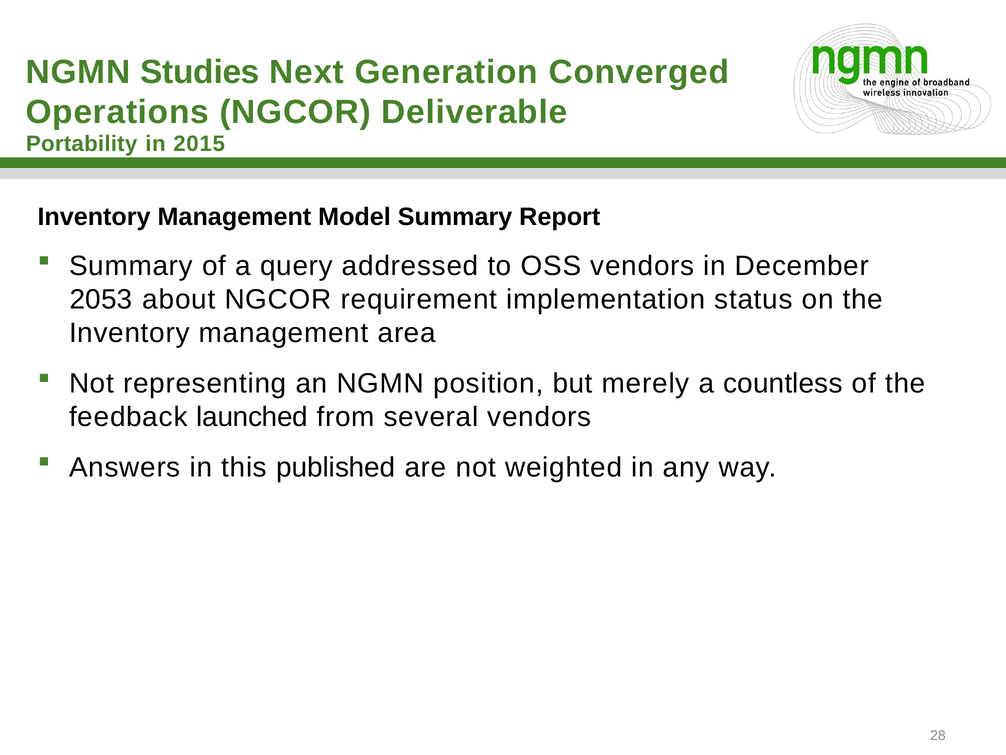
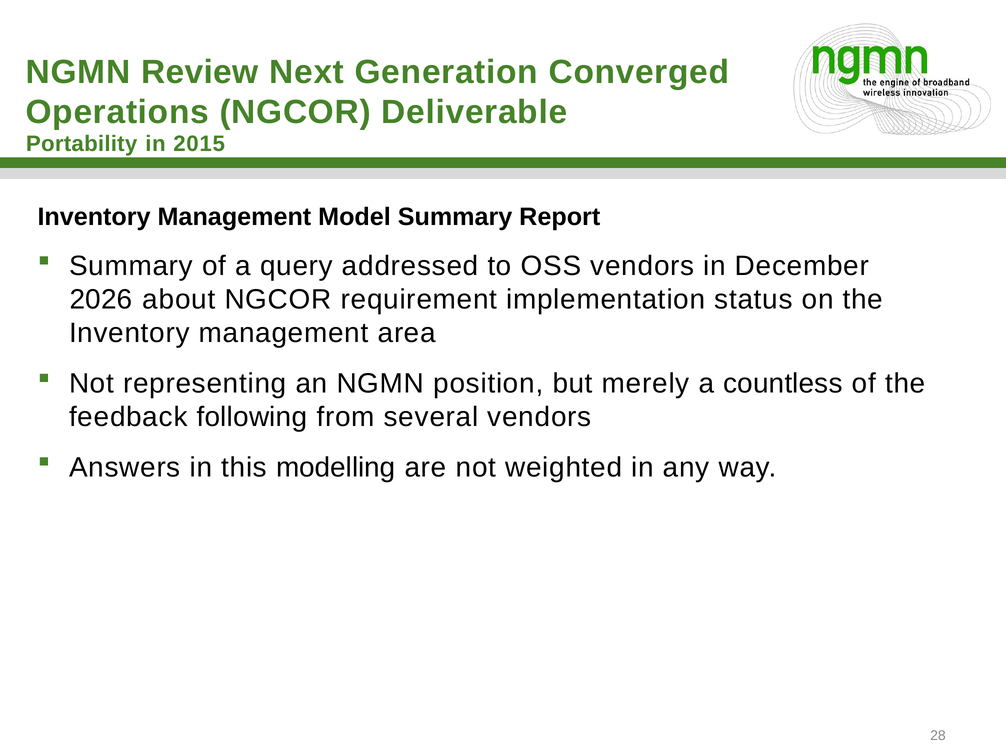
Studies: Studies -> Review (200, 72)
2053: 2053 -> 2026 (101, 299)
launched: launched -> following (252, 417)
published: published -> modelling (336, 467)
